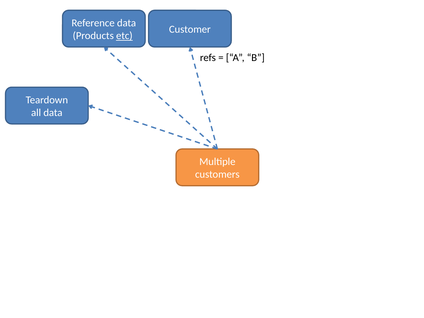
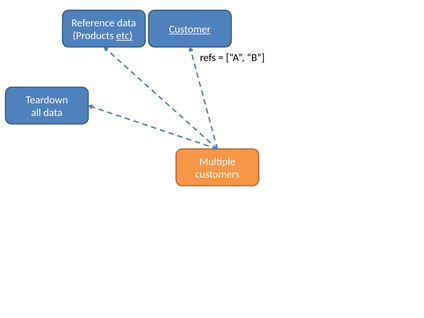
Customer underline: none -> present (190, 29)
